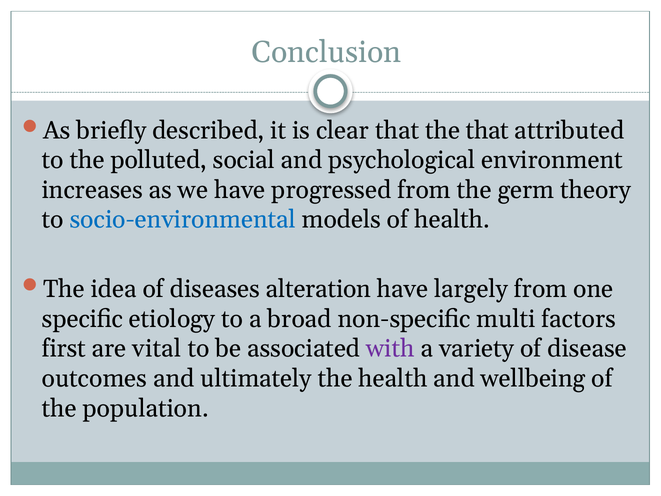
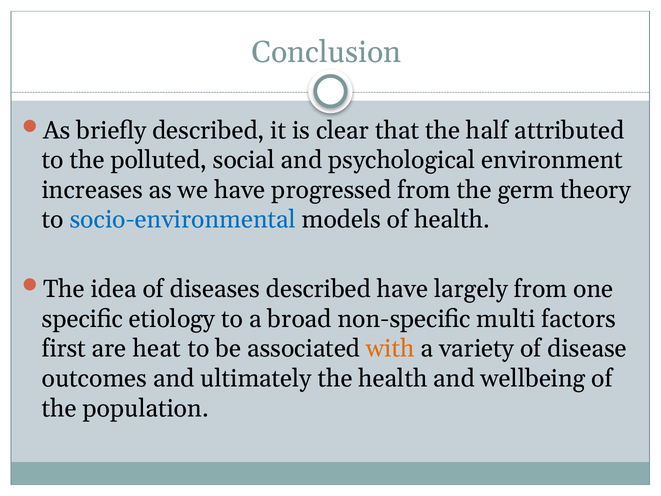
the that: that -> half (487, 130)
diseases alteration: alteration -> described (318, 289)
vital: vital -> heat (157, 349)
with colour: purple -> orange (390, 349)
